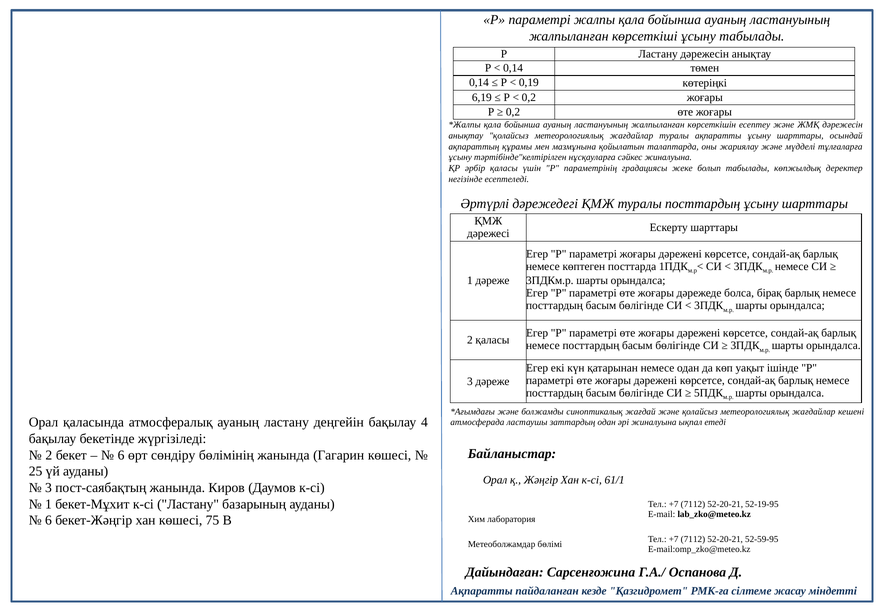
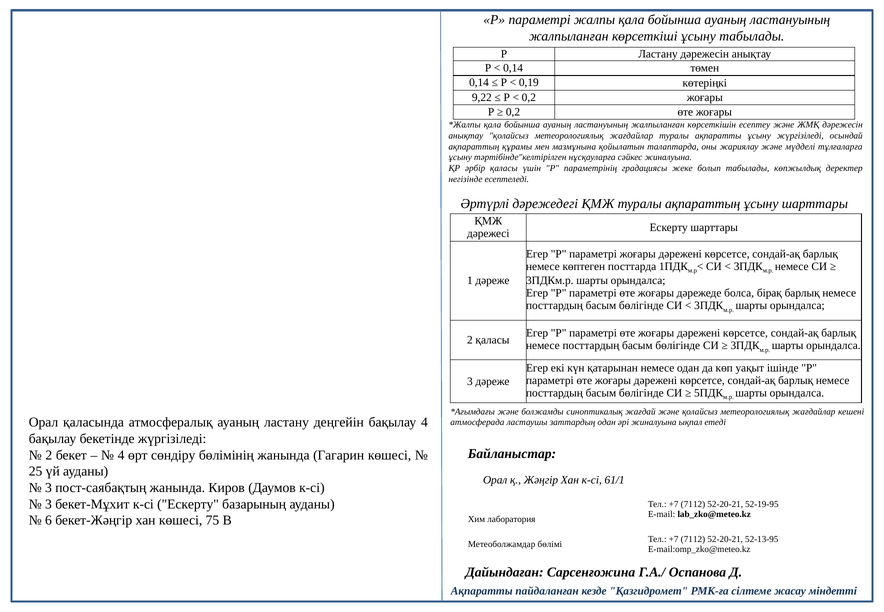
6,19: 6,19 -> 9,22 (482, 97)
ақпаратты ұсыну шарттары: шарттары -> жүргізіледі (800, 136)
туралы посттардың: посттардың -> ақпараттың (703, 204)
6: 6 -> 4 (121, 455)
1: 1 -> 3 (48, 504)
к-сі Ластану: Ластану -> Ескерту (188, 504)
52-59-95: 52-59-95 -> 52-13-95 (762, 539)
